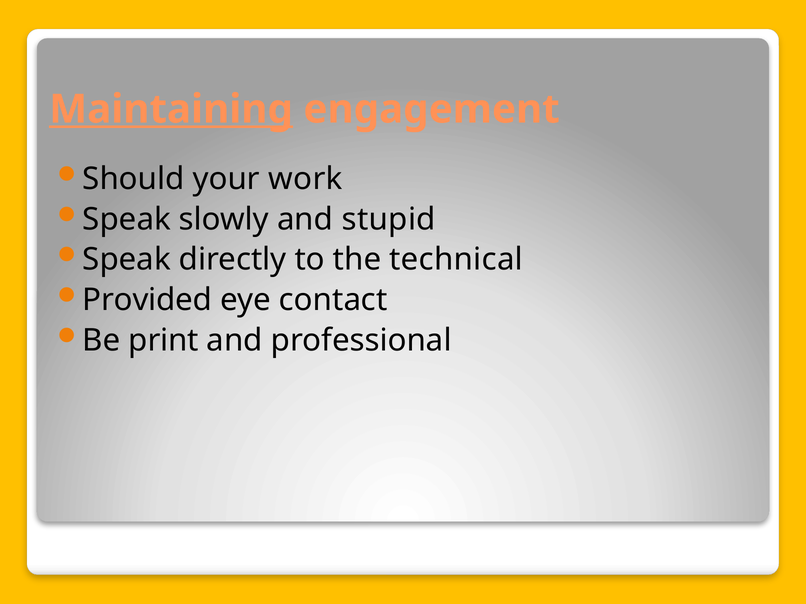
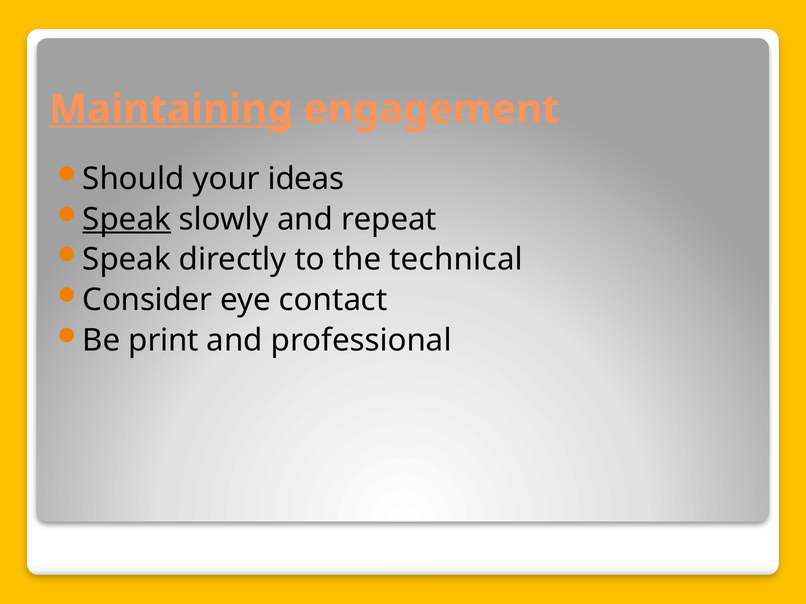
work: work -> ideas (306, 179)
Speak underline: none -> present (127, 219)
stupid: stupid -> repeat (389, 219)
Provided: Provided -> Consider (147, 300)
